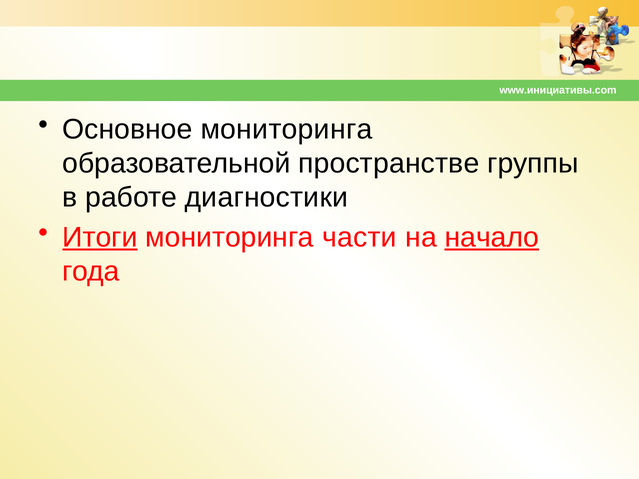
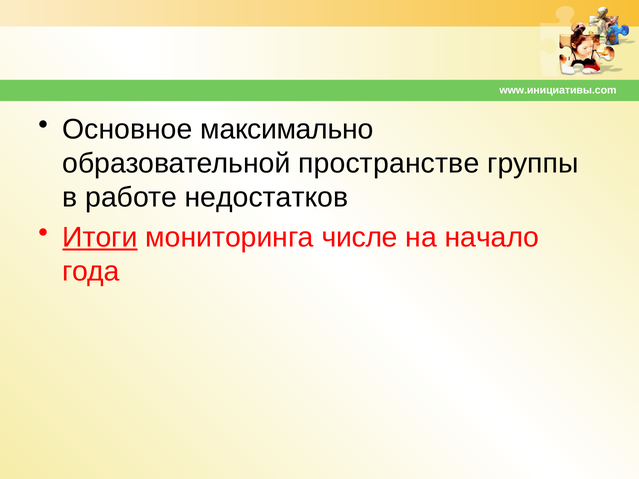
Основное мониторинга: мониторинга -> максимально (287, 129)
диагностики: диагностики -> недостатков (266, 198)
части: части -> числе (360, 237)
начало underline: present -> none (492, 237)
